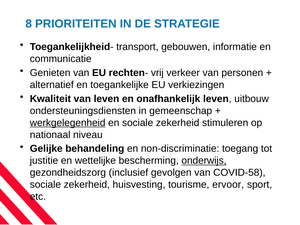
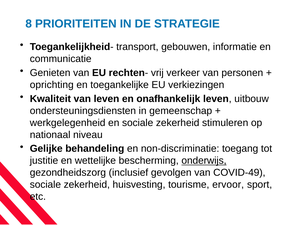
alternatief: alternatief -> oprichting (52, 85)
werkgelegenheid underline: present -> none (68, 123)
COVID-58: COVID-58 -> COVID-49 (239, 173)
